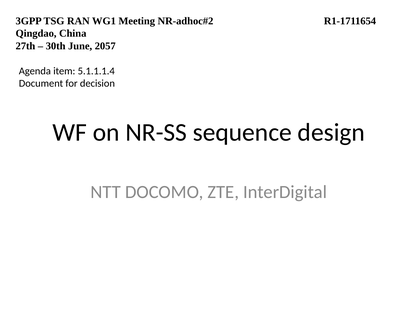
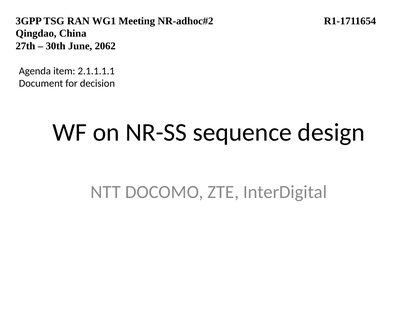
2057: 2057 -> 2062 (105, 46)
5.1.1.1.4: 5.1.1.1.4 -> 2.1.1.1.1 (96, 71)
